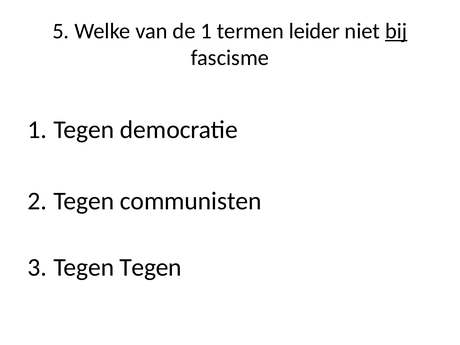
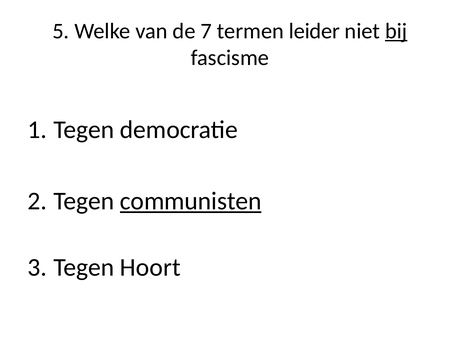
de 1: 1 -> 7 (206, 31)
communisten underline: none -> present (191, 201)
Tegen Tegen: Tegen -> Hoort (150, 268)
